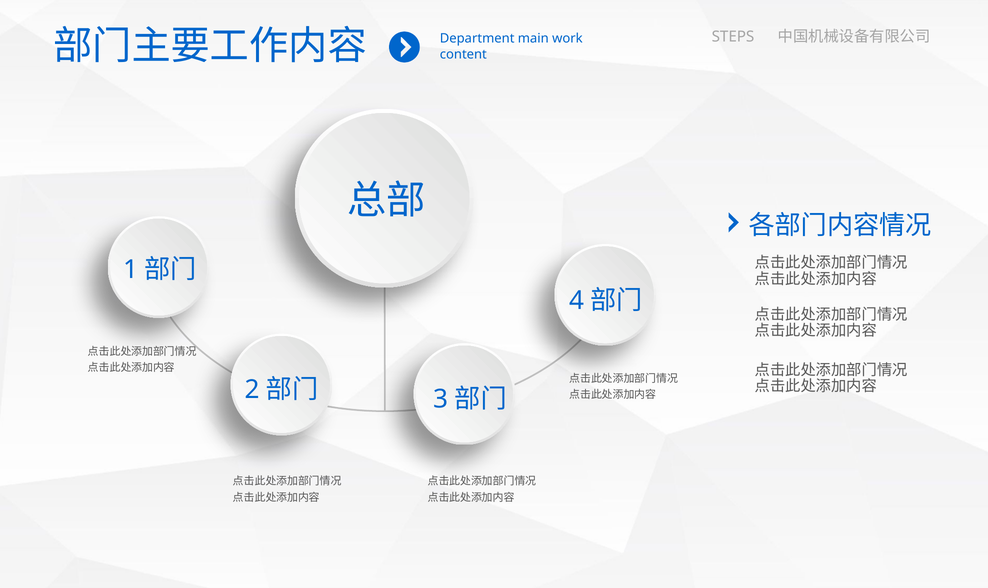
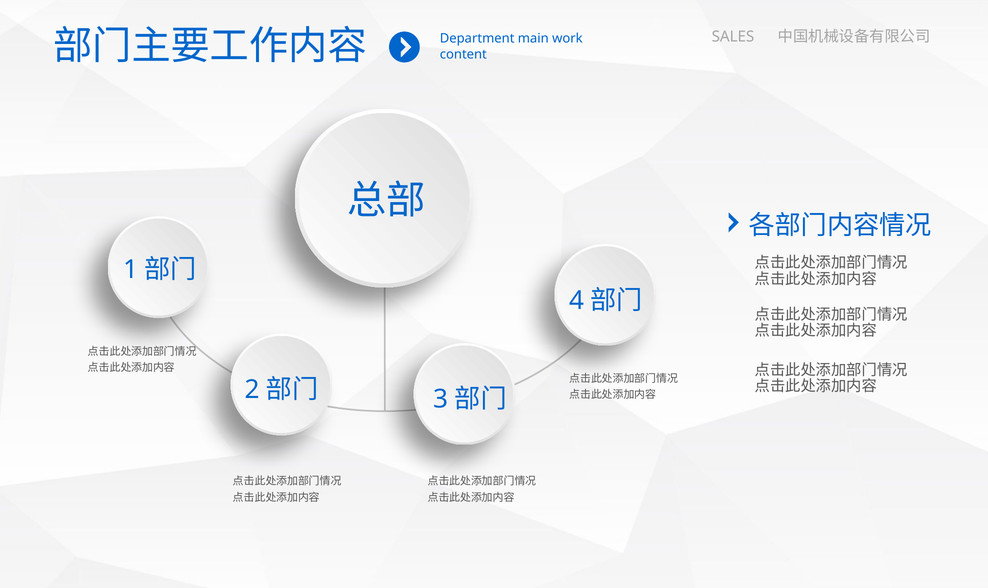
STEPS: STEPS -> SALES (733, 36)
